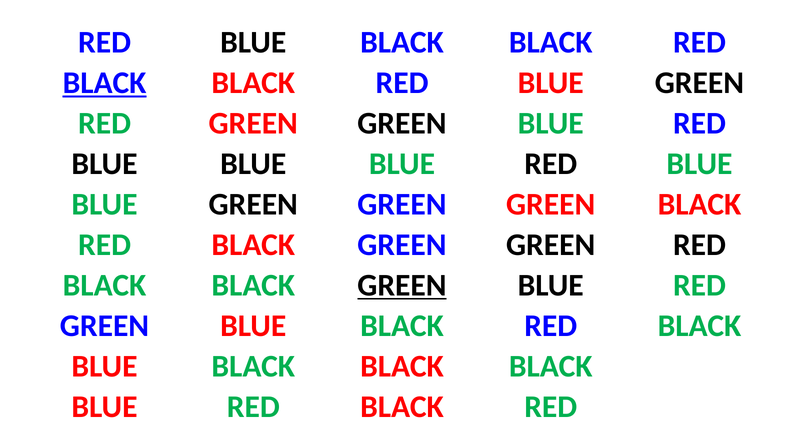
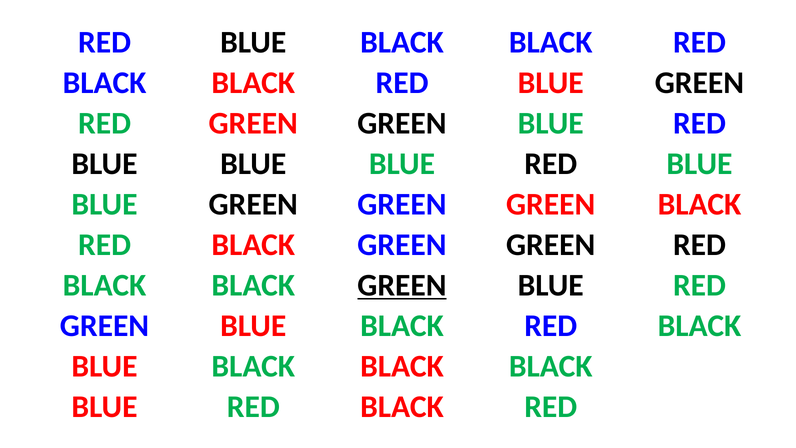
BLACK underline: present -> none (105, 83)
